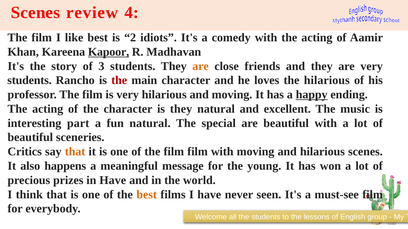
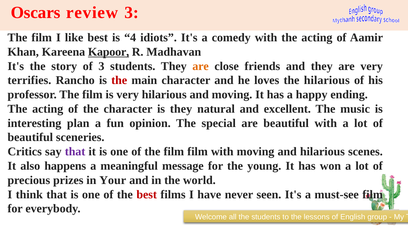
Scenes: Scenes -> Oscars (36, 13)
review 4: 4 -> 3 (132, 13)
2: 2 -> 4 (130, 38)
students: students -> terrifies (29, 81)
happy underline: present -> none (312, 95)
part: part -> plan (78, 123)
fun natural: natural -> opinion (150, 123)
that colour: orange -> purple (75, 152)
in Have: Have -> Your (113, 181)
best colour: orange -> red (147, 195)
